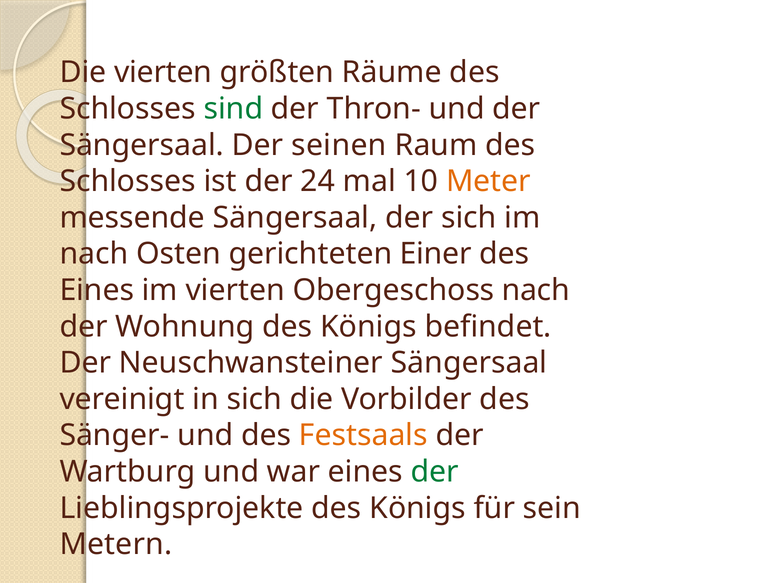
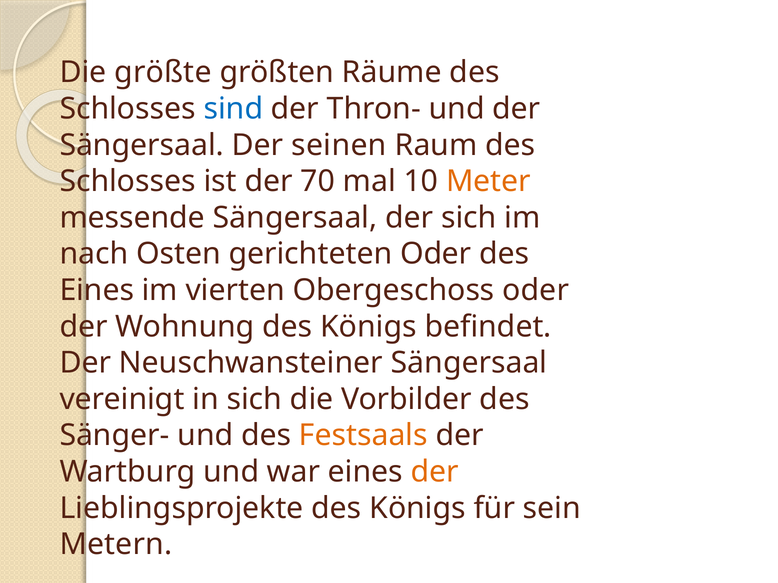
Die vierten: vierten -> größte (163, 73)
sind colour: green -> blue (233, 109)
24: 24 -> 70 (318, 182)
gerichteten Einer: Einer -> Oder (436, 254)
Obergeschoss nach: nach -> oder (536, 291)
der colour: green -> orange (435, 472)
